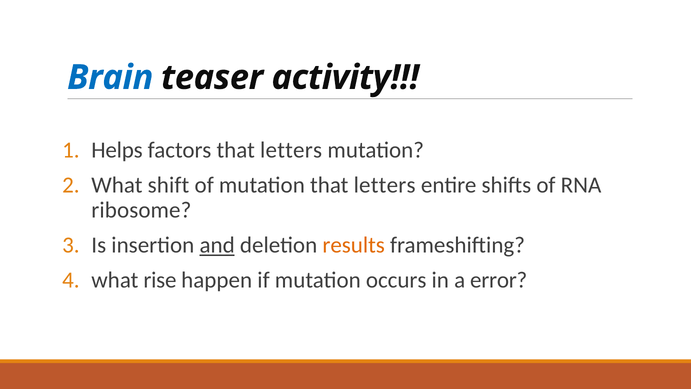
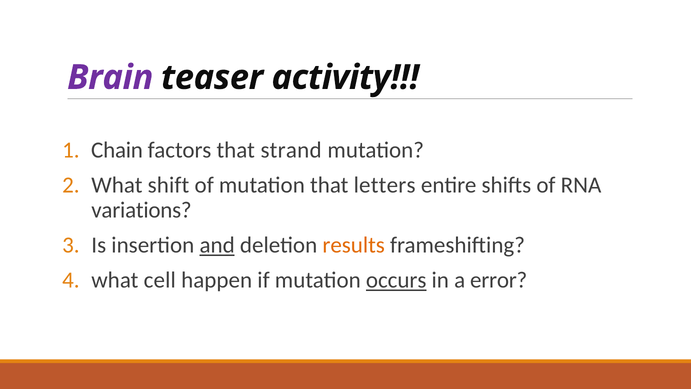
Brain colour: blue -> purple (110, 77)
Helps: Helps -> Chain (117, 150)
factors that letters: letters -> strand (291, 150)
ribosome: ribosome -> variations (141, 210)
rise: rise -> cell (160, 280)
occurs underline: none -> present (396, 280)
